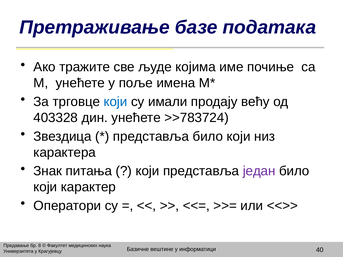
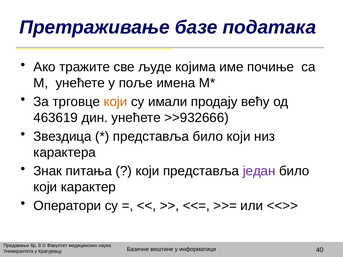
који colour: blue -> orange (116, 102)
403328: 403328 -> 463619 (56, 118)
>>783724: >>783724 -> >>932666 (197, 118)
